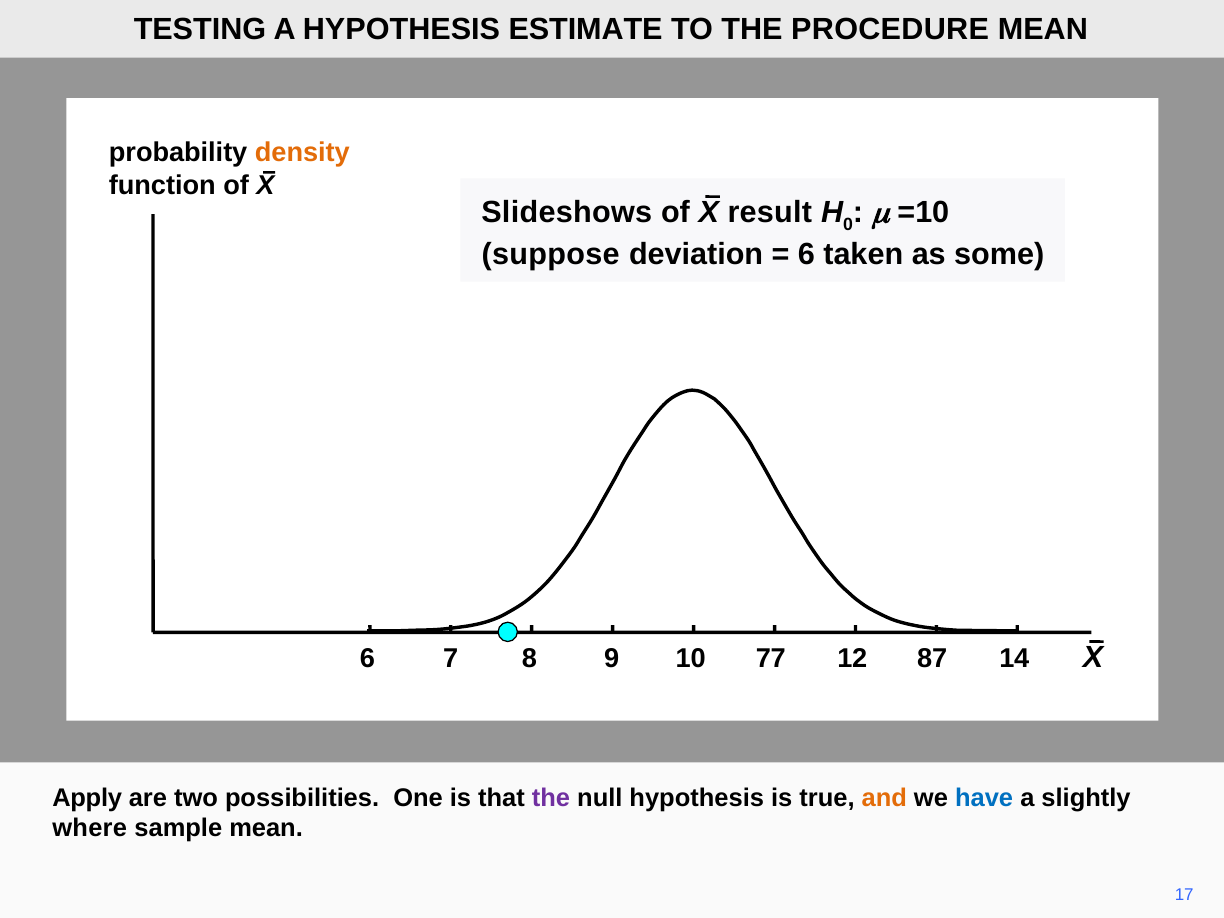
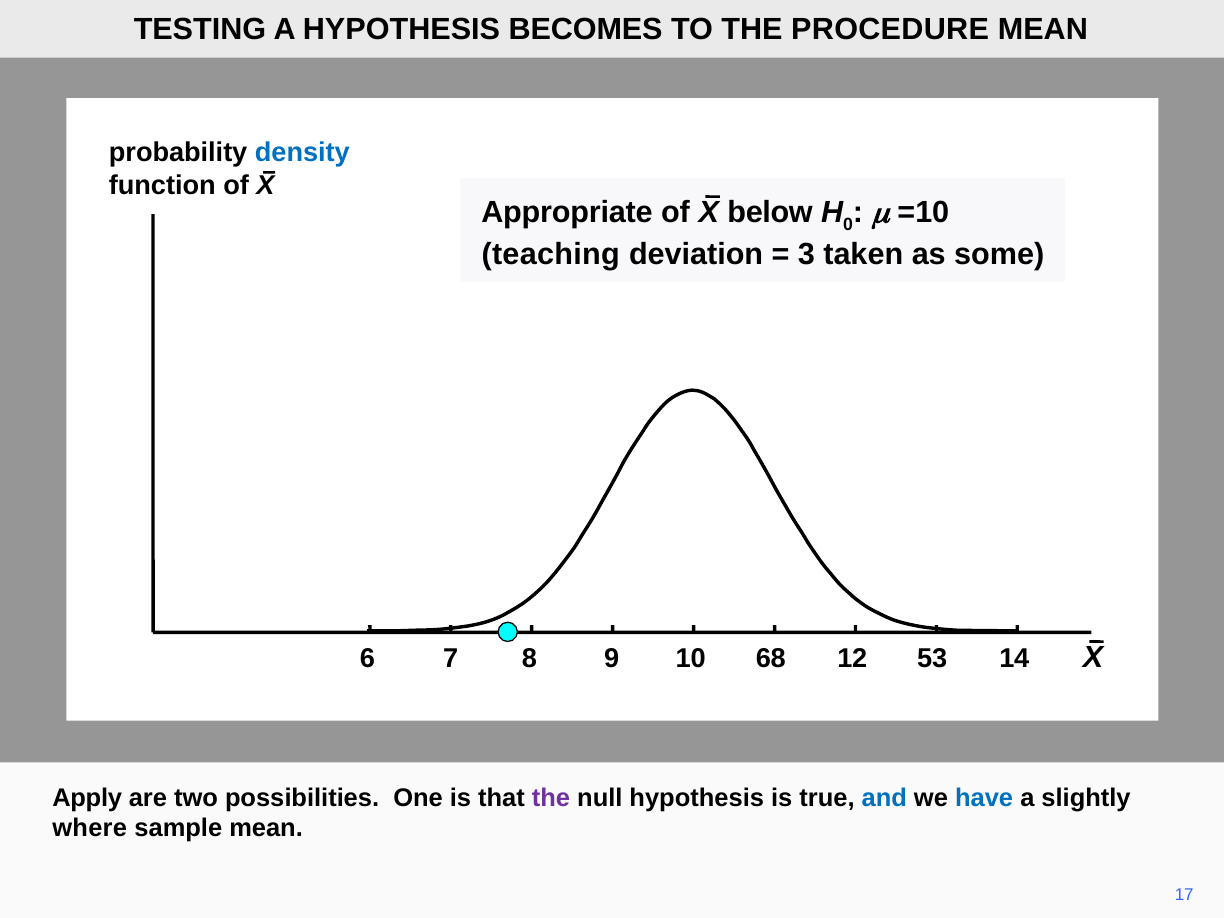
ESTIMATE: ESTIMATE -> BECOMES (586, 30)
density colour: orange -> blue (302, 153)
Slideshows: Slideshows -> Appropriate (567, 212)
result: result -> below (770, 212)
suppose: suppose -> teaching (551, 254)
6: 6 -> 3 (806, 254)
77: 77 -> 68 (771, 658)
87: 87 -> 53 (932, 658)
and colour: orange -> blue (884, 798)
